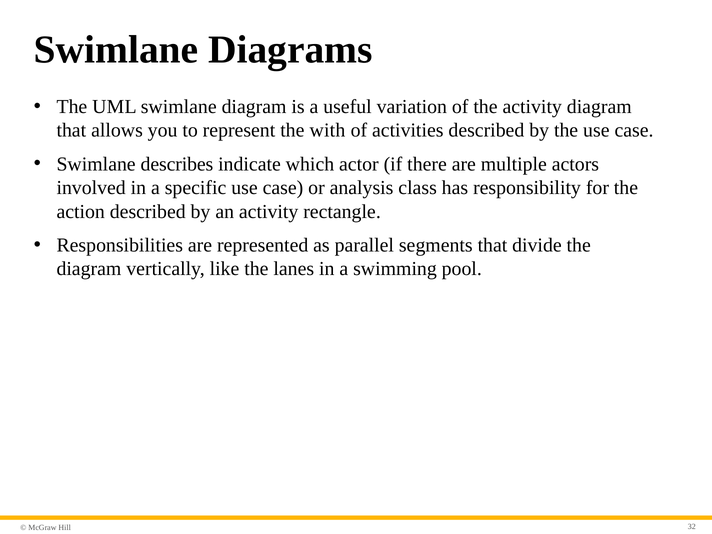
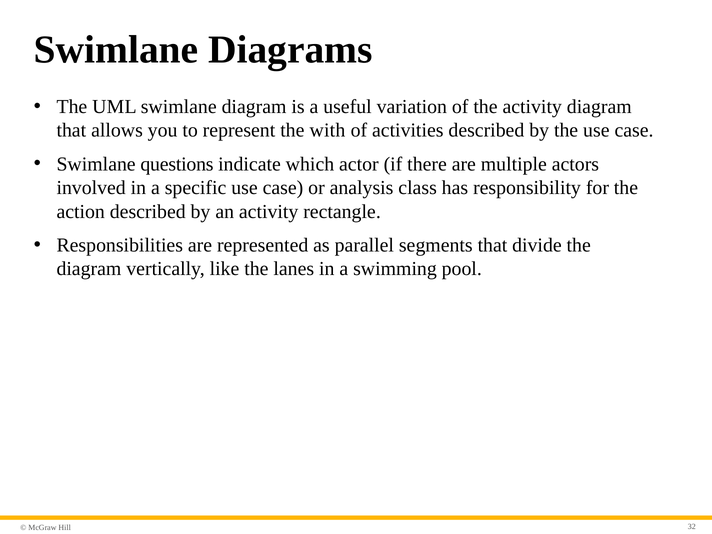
describes: describes -> questions (177, 164)
